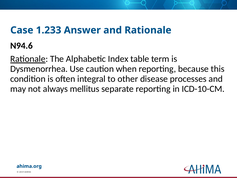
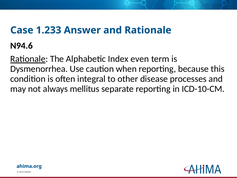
table: table -> even (140, 59)
